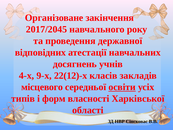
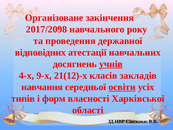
2017/2045: 2017/2045 -> 2017/2098 (46, 29)
учнів underline: none -> present (111, 64)
22(12)-х: 22(12)-х -> 21(12)-х (71, 75)
місцевого: місцевого -> навчання (42, 87)
